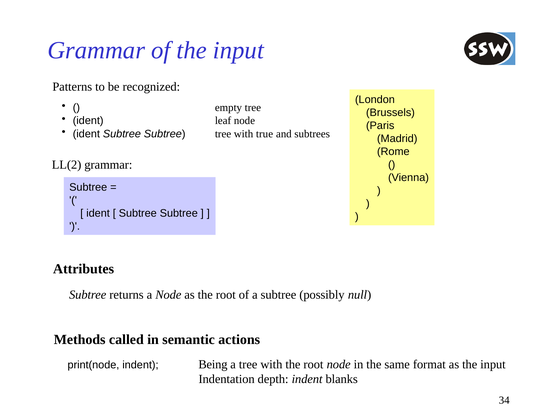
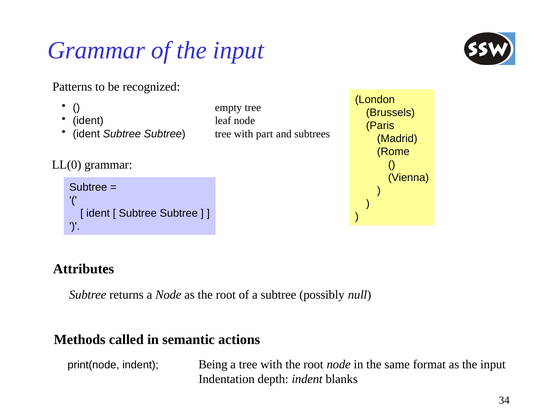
true: true -> part (264, 134)
LL(2: LL(2 -> LL(0 (67, 165)
